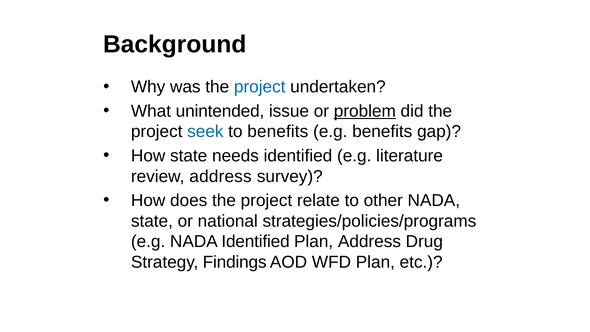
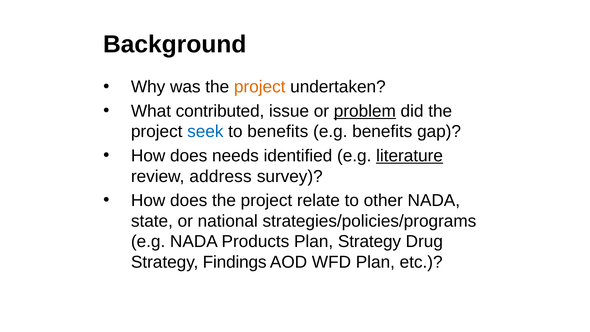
project colour: blue -> orange (260, 87)
unintended: unintended -> contributed (220, 111)
state: state -> does (189, 156)
literature underline: none -> present (410, 156)
NADA Identified: Identified -> Products (255, 242)
Plan Address: Address -> Strategy (370, 242)
